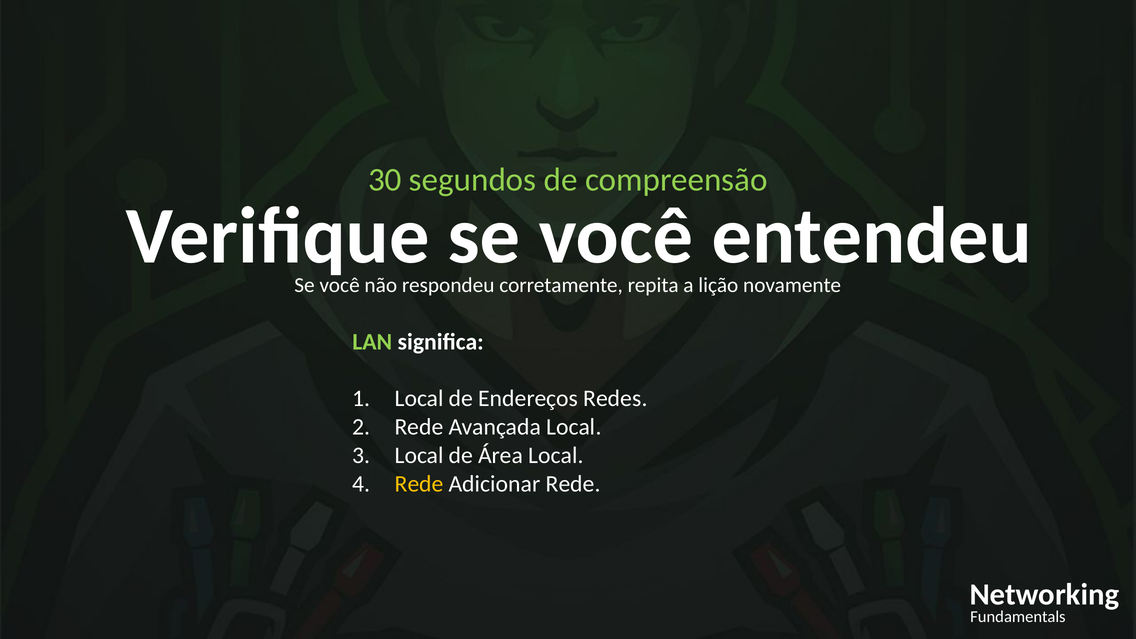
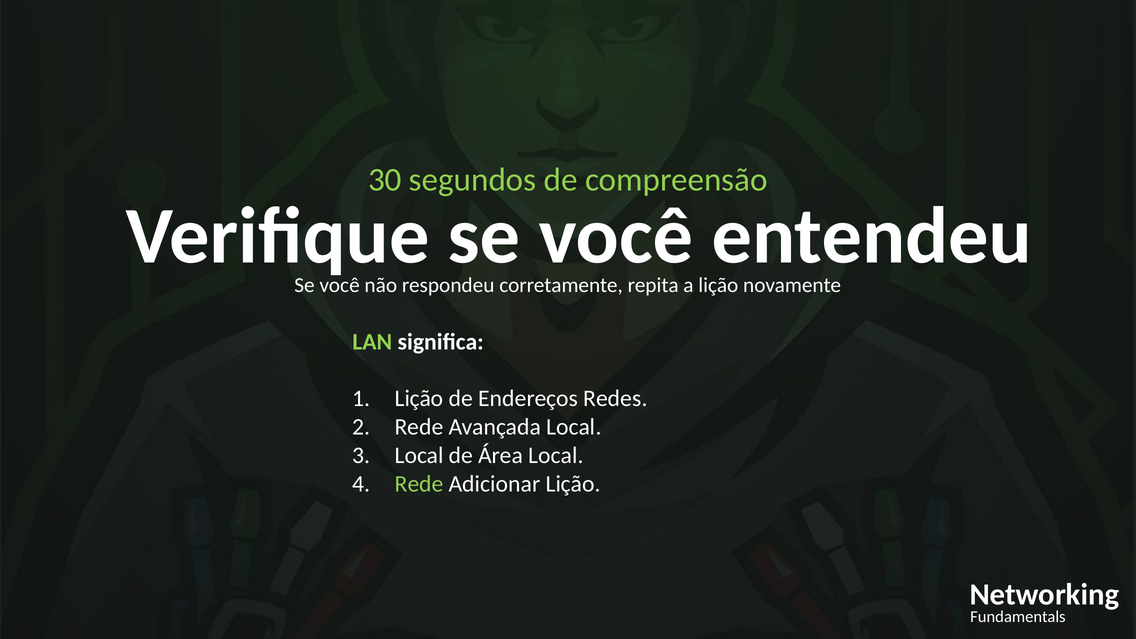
Local: Local -> Lição (419, 399)
Rede colour: yellow -> light green (419, 484)
Adicionar Rede: Rede -> Lição (573, 484)
